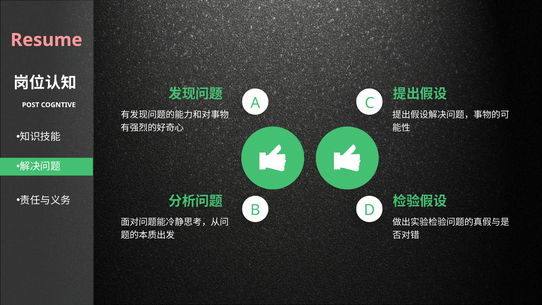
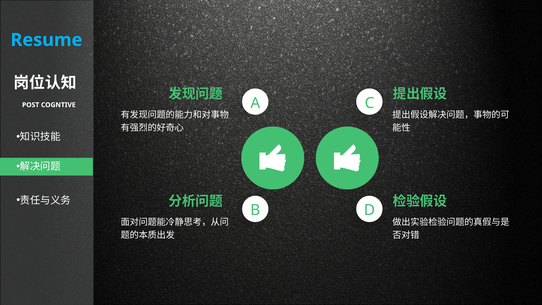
Resume colour: pink -> light blue (46, 40)
